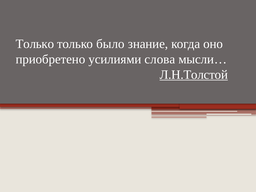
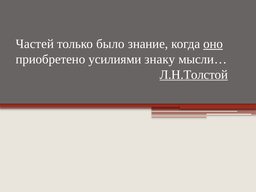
Только: Только -> Частей (35, 44)
оно underline: none -> present (213, 44)
слова: слова -> знаку (160, 59)
